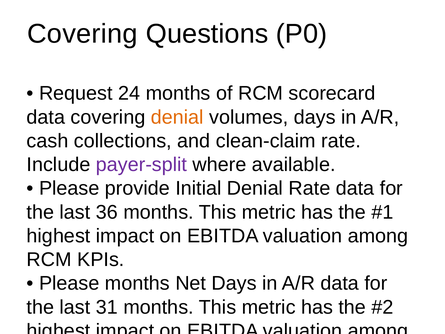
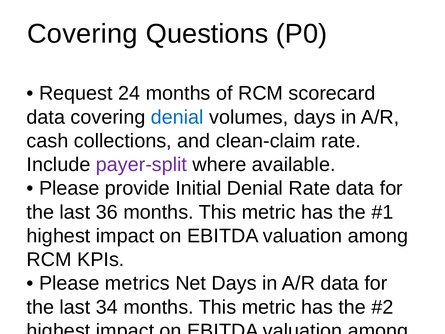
denial colour: orange -> blue (177, 117)
Please months: months -> metrics (137, 283)
31: 31 -> 34 (107, 307)
